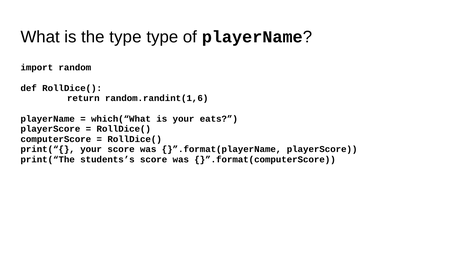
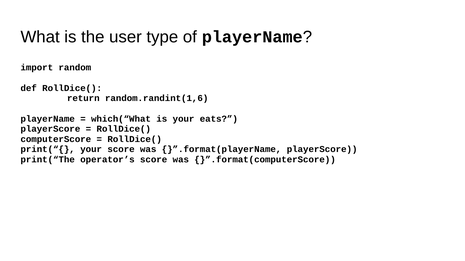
the type: type -> user (125, 37)
students’s: students’s -> operator’s (107, 160)
